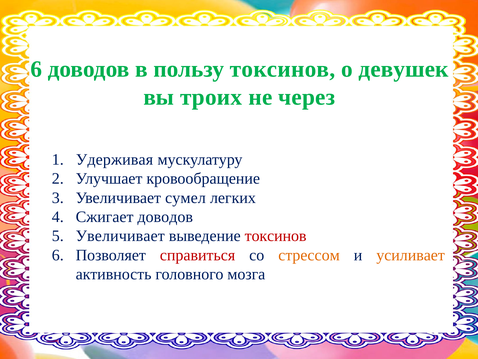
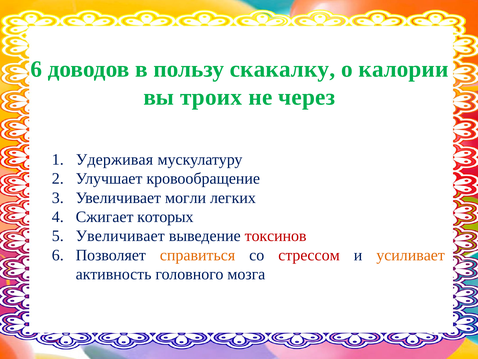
пользу токсинов: токсинов -> скакалку (283, 69)
девушек: девушек -> калории (404, 69)
сумел: сумел -> могли (186, 197)
Сжигает доводов: доводов -> которых (165, 217)
справиться colour: red -> orange (198, 255)
стрессом colour: orange -> red (309, 255)
